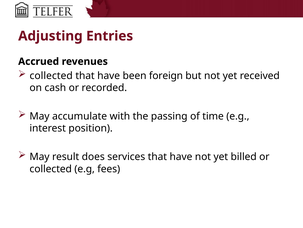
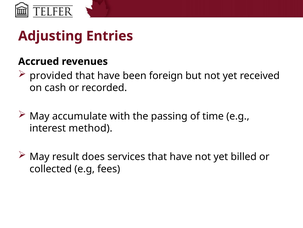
collected: collected -> provided (51, 75)
position: position -> method (91, 128)
